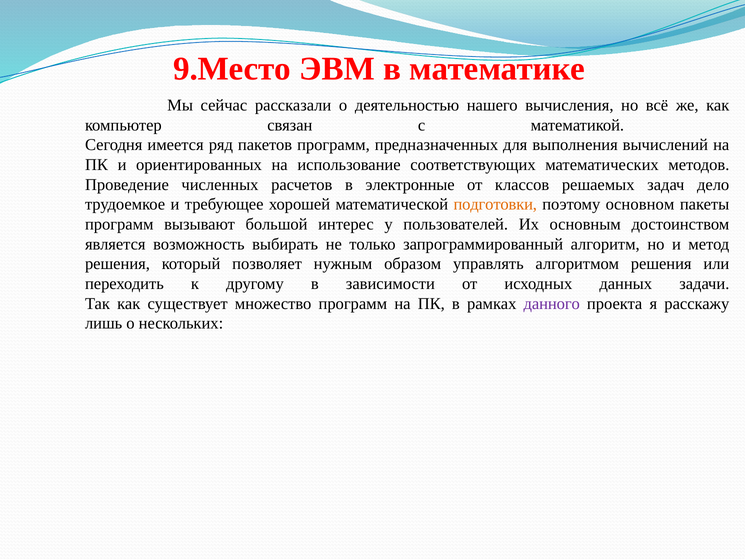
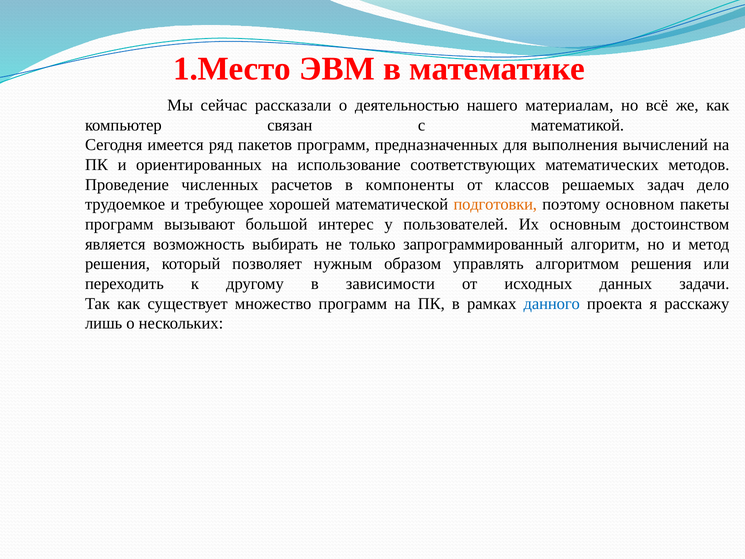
9.Место: 9.Место -> 1.Место (232, 69)
вычисления: вычисления -> материалам (569, 105)
электронные: электронные -> компоненты (410, 185)
данного colour: purple -> blue (552, 304)
